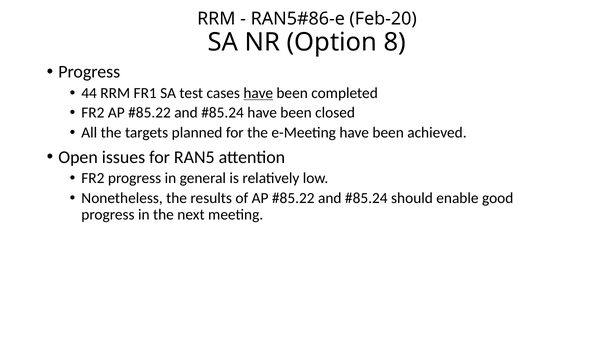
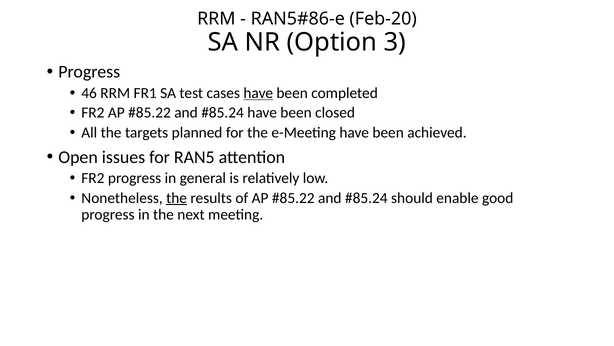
8: 8 -> 3 (395, 42)
44: 44 -> 46 (89, 93)
the underline: none -> present (177, 198)
